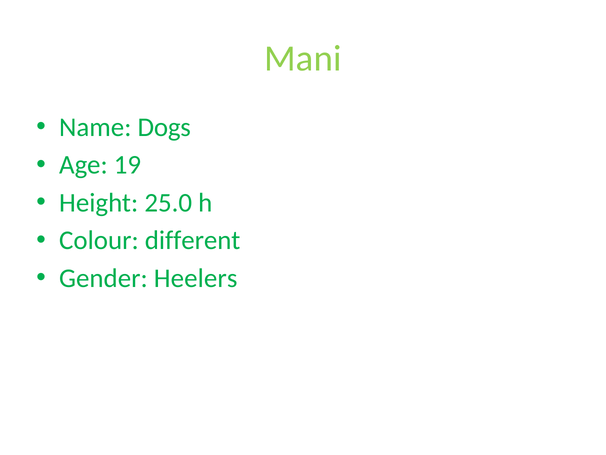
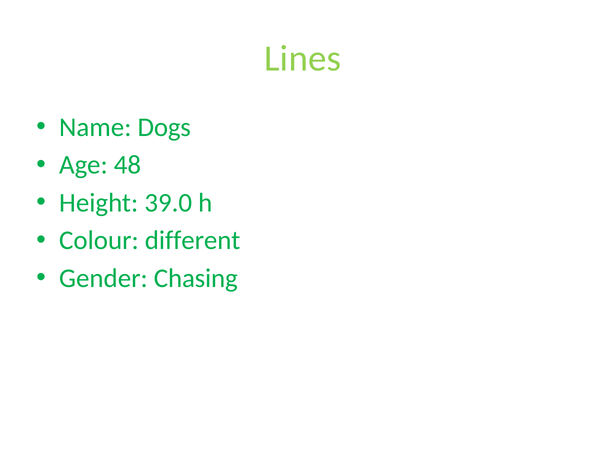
Mani: Mani -> Lines (303, 59)
19: 19 -> 48 (127, 165)
25.0: 25.0 -> 39.0 (168, 203)
Heelers: Heelers -> Chasing (196, 278)
